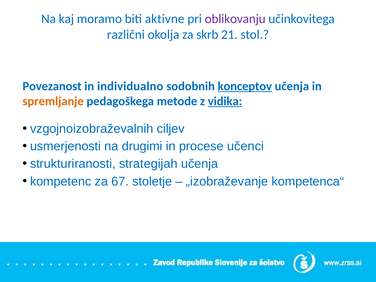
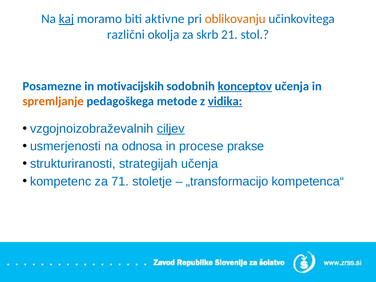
kaj underline: none -> present (66, 19)
oblikovanju colour: purple -> orange (235, 19)
Povezanost: Povezanost -> Posamezne (52, 86)
individualno: individualno -> motivacijskih (130, 86)
ciljev underline: none -> present (171, 129)
drugimi: drugimi -> odnosa (142, 146)
učenci: učenci -> prakse (246, 146)
67: 67 -> 71 (120, 181)
„izobraževanje: „izobraževanje -> „transformacijo (227, 181)
